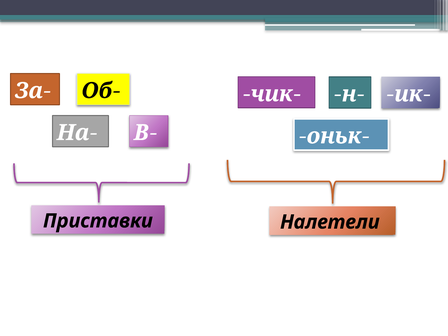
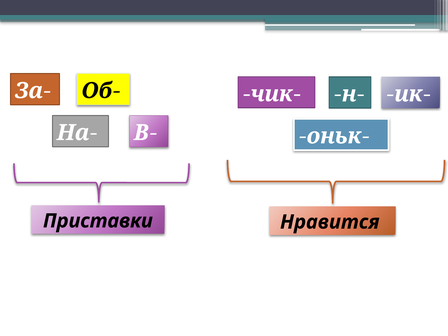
Налетели: Налетели -> Нравится (330, 222)
